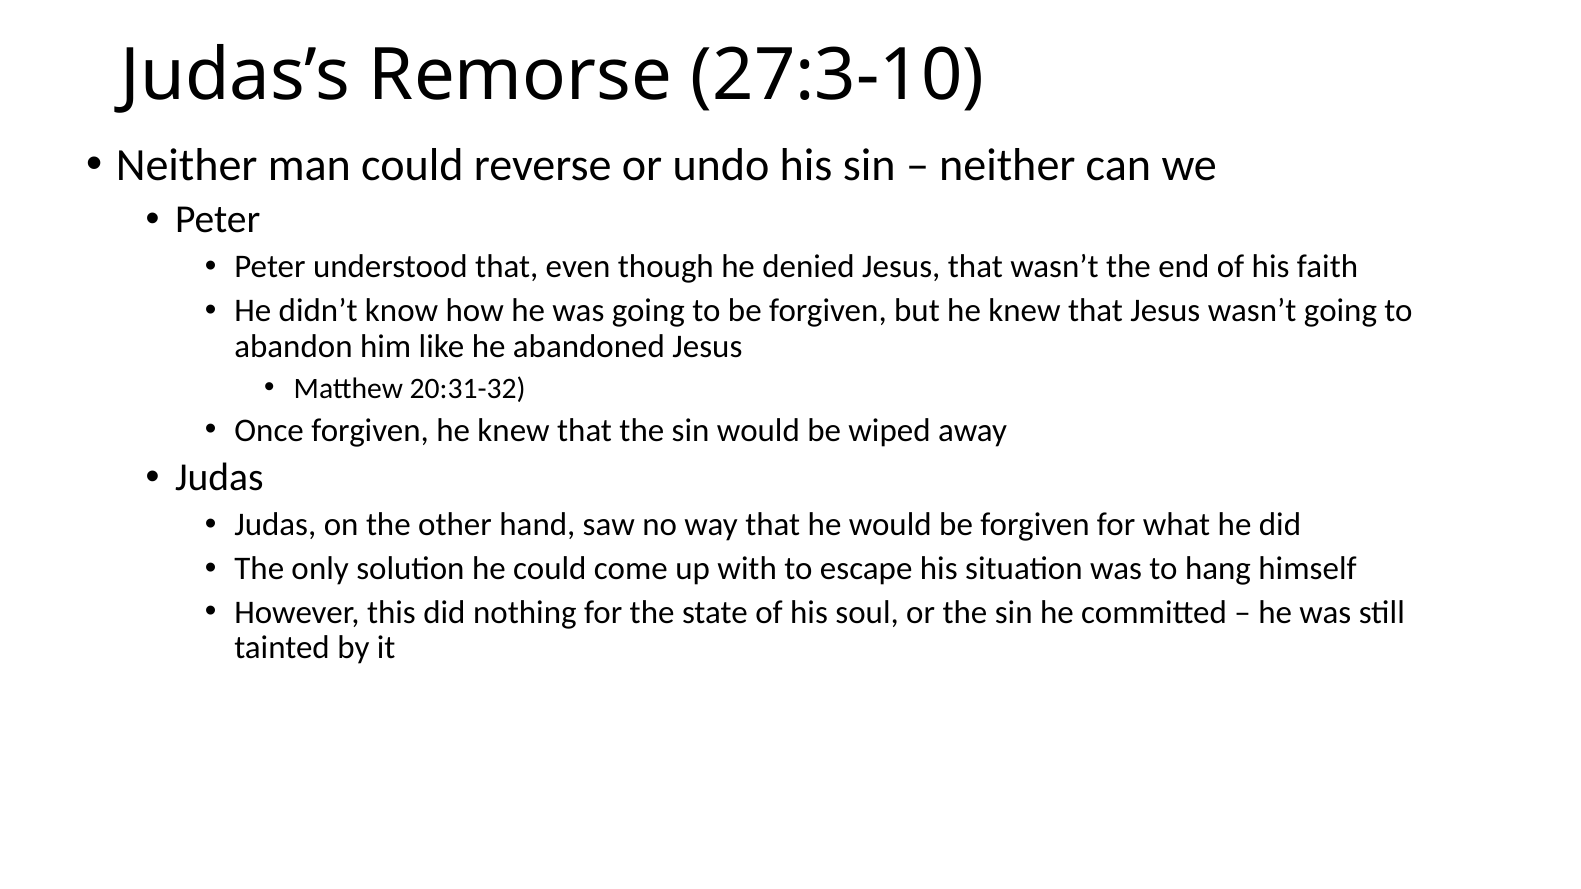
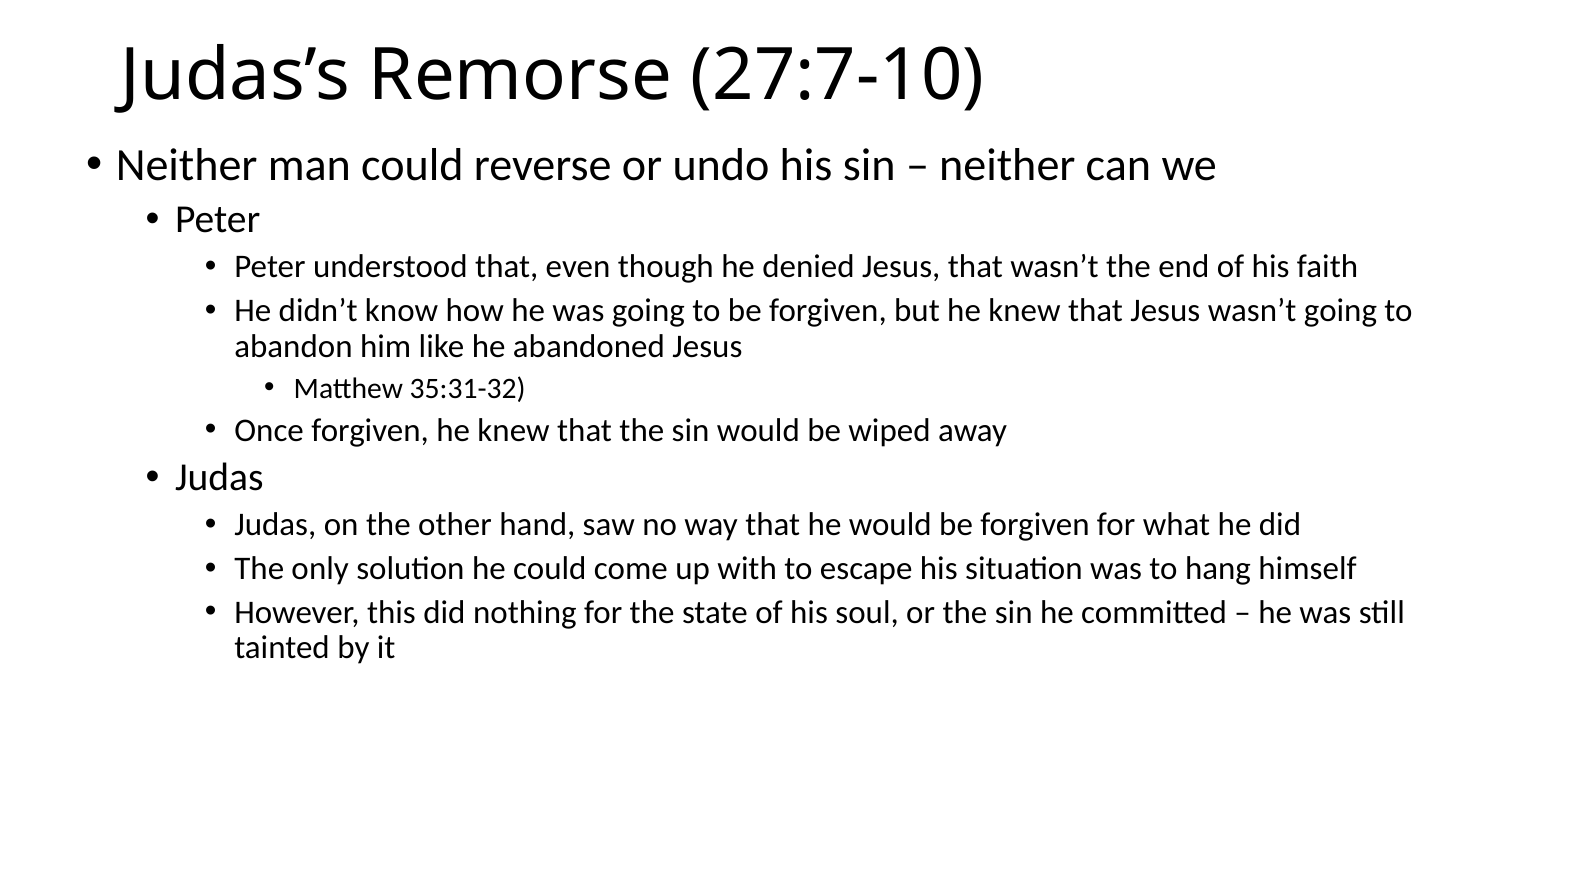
27:3-10: 27:3-10 -> 27:7-10 (838, 76)
20:31-32: 20:31-32 -> 35:31-32 (468, 388)
